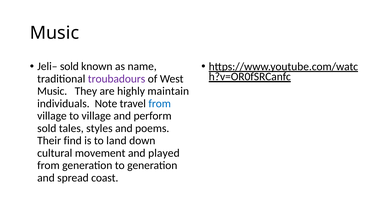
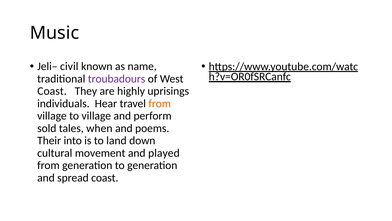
Jeli– sold: sold -> civil (69, 66)
Music: Music -> Coast (52, 91)
maintain: maintain -> uprisings (168, 91)
Note: Note -> Hear (106, 103)
from colour: blue -> orange (160, 103)
styles: styles -> when (99, 128)
find: find -> into (73, 140)
